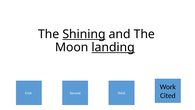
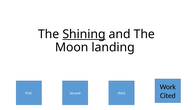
landing underline: present -> none (113, 47)
